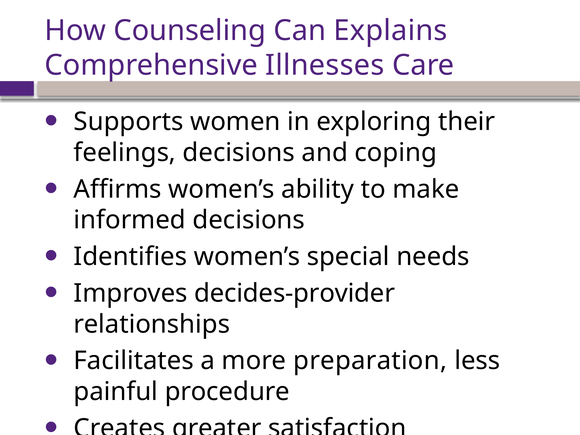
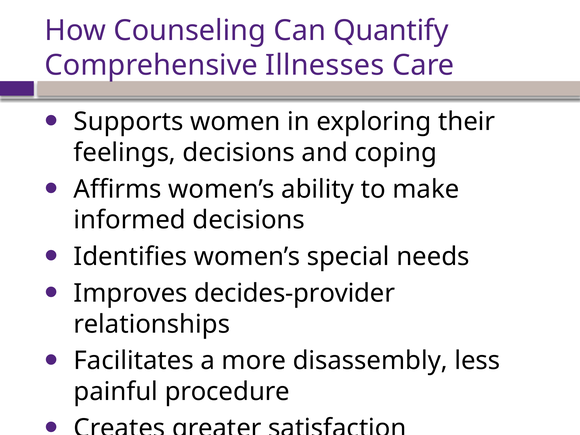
Explains: Explains -> Quantify (391, 31)
preparation: preparation -> disassembly (370, 361)
